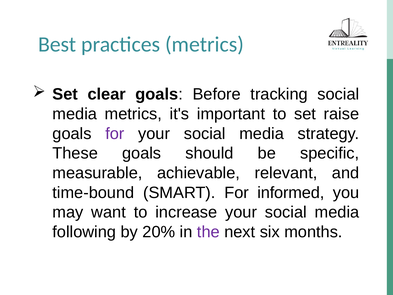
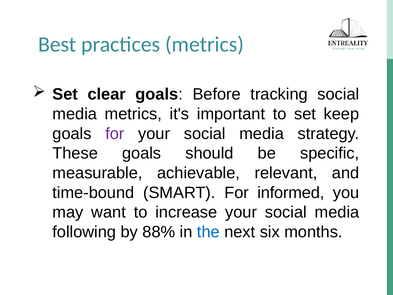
raise: raise -> keep (341, 114)
20%: 20% -> 88% (159, 232)
the colour: purple -> blue (208, 232)
